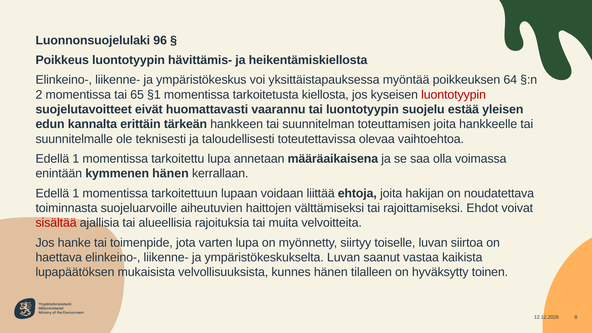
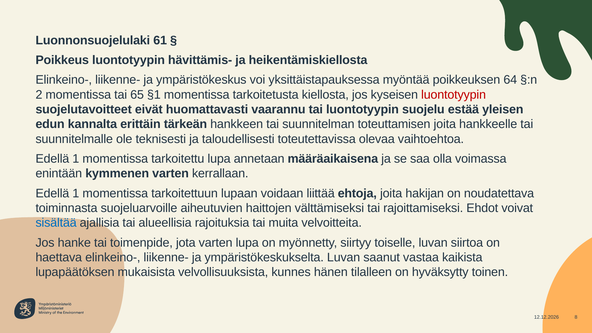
96: 96 -> 61 (160, 40)
kymmenen hänen: hänen -> varten (171, 174)
sisältää colour: red -> blue (56, 223)
